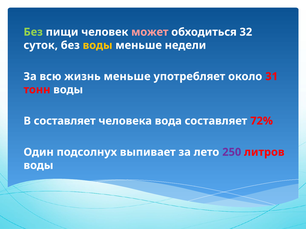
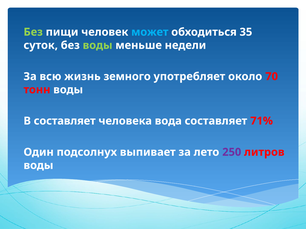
может colour: pink -> light blue (150, 32)
32: 32 -> 35 (246, 32)
воды colour: yellow -> light green (98, 45)
жизнь меньше: меньше -> земного (127, 77)
31: 31 -> 70 (272, 77)
72%: 72% -> 71% (262, 121)
